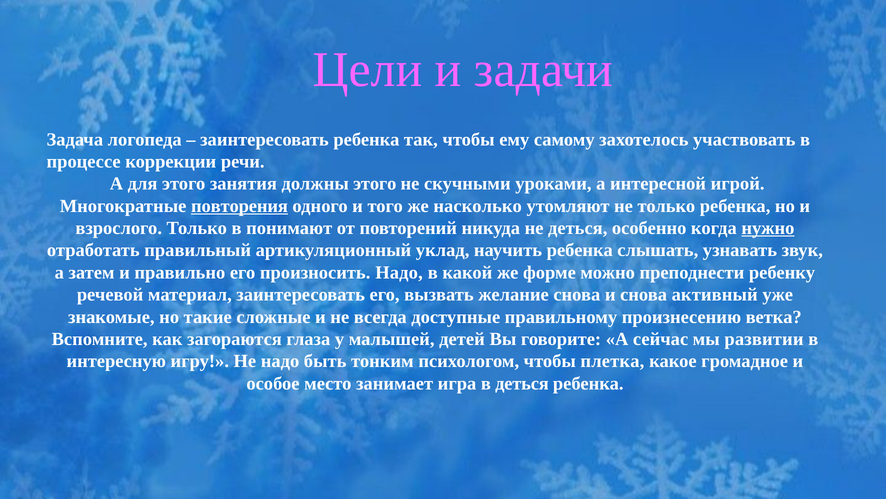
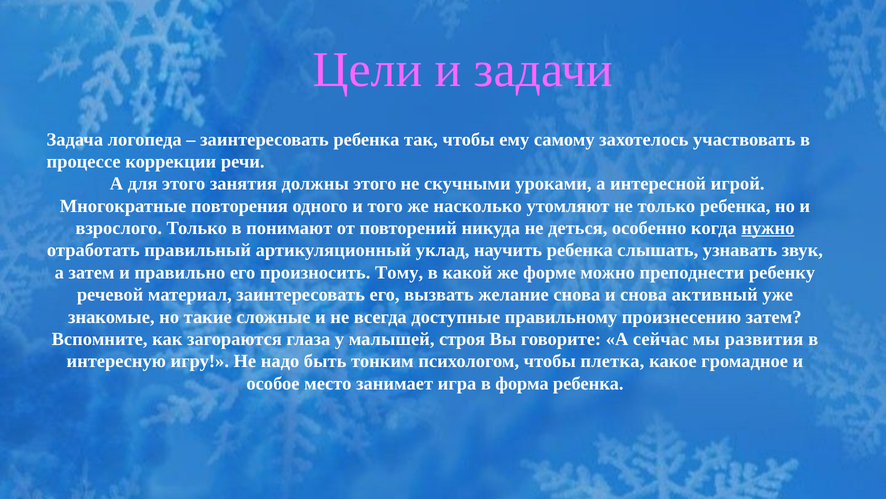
повторения underline: present -> none (239, 206)
произносить Надо: Надо -> Тому (399, 272)
произнесению ветка: ветка -> затем (774, 317)
детей: детей -> строя (462, 339)
развитии: развитии -> развития (764, 339)
в деться: деться -> форма (522, 383)
